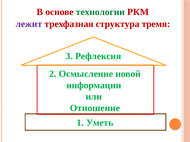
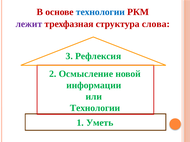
технологии colour: green -> blue (100, 12)
тремя: тремя -> слова (156, 24)
Отношение: Отношение -> Технологии (95, 108)
